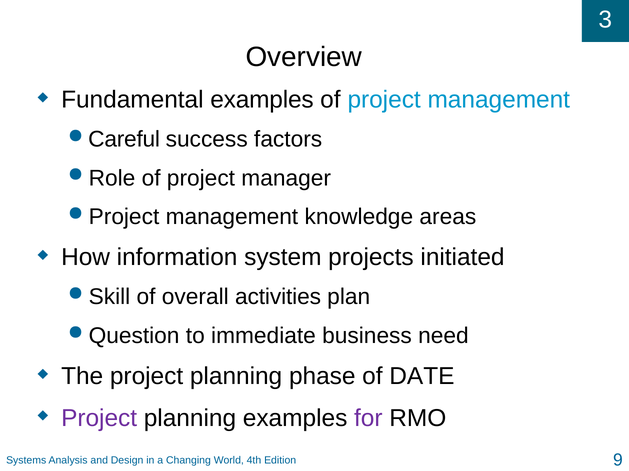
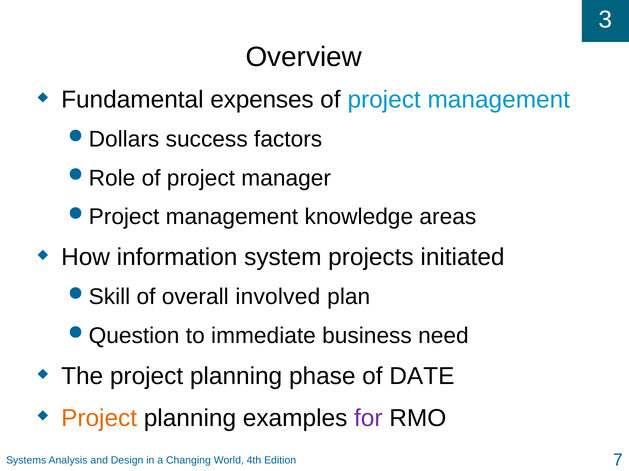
Fundamental examples: examples -> expenses (262, 100)
Careful: Careful -> Dollars (124, 140)
activities: activities -> involved (278, 297)
Project colour: purple -> orange (99, 419)
9: 9 -> 7 (618, 460)
